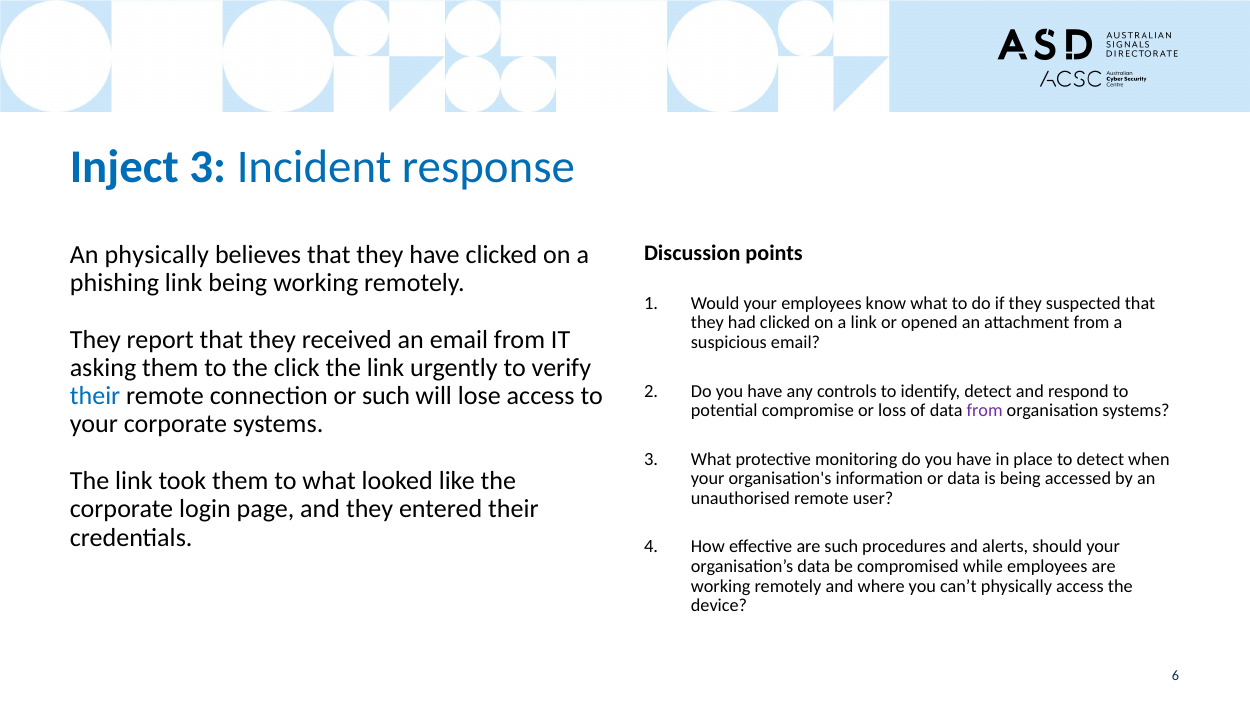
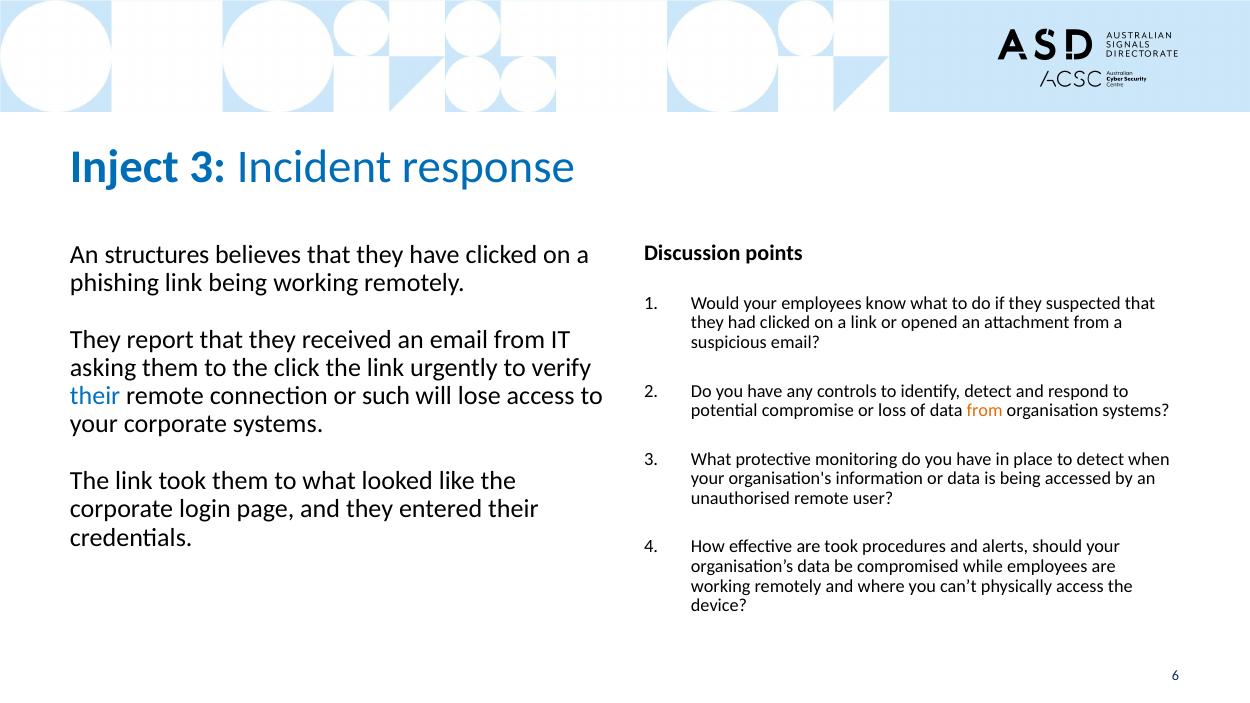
An physically: physically -> structures (157, 255)
from colour: purple -> orange (985, 411)
are such: such -> took (841, 547)
